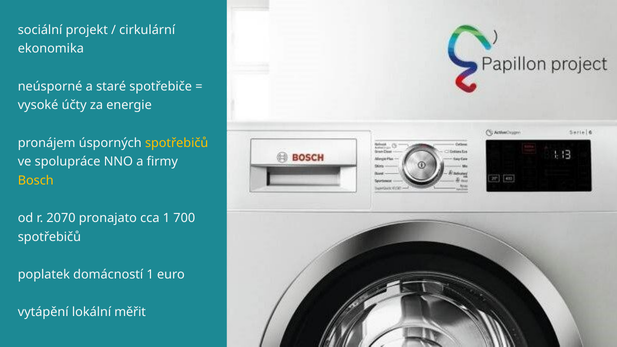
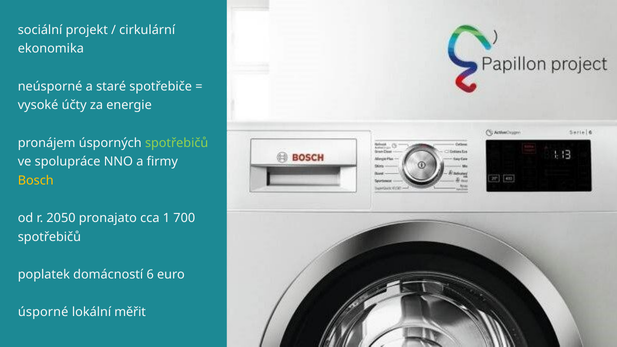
spotřebičů colour: yellow -> light green (177, 143)
2070: 2070 -> 2050 (61, 218)
domácností 1: 1 -> 6 (150, 275)
vytápění: vytápění -> úsporné (43, 312)
